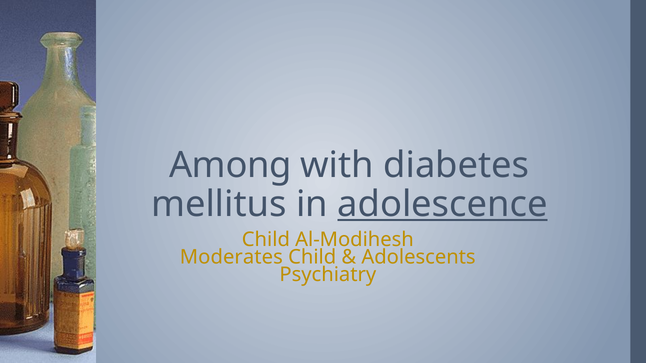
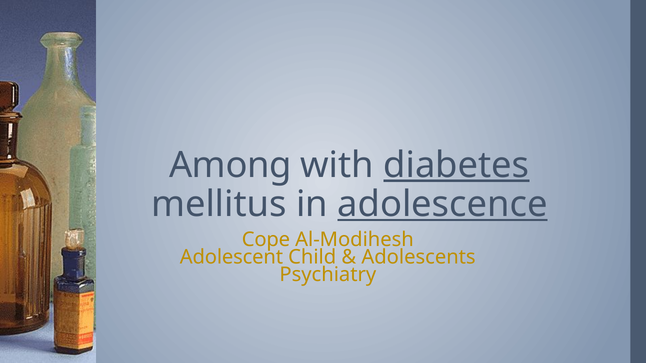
diabetes underline: none -> present (456, 165)
Child: Child -> Cope (266, 240)
Moderates: Moderates -> Adolescent (231, 257)
